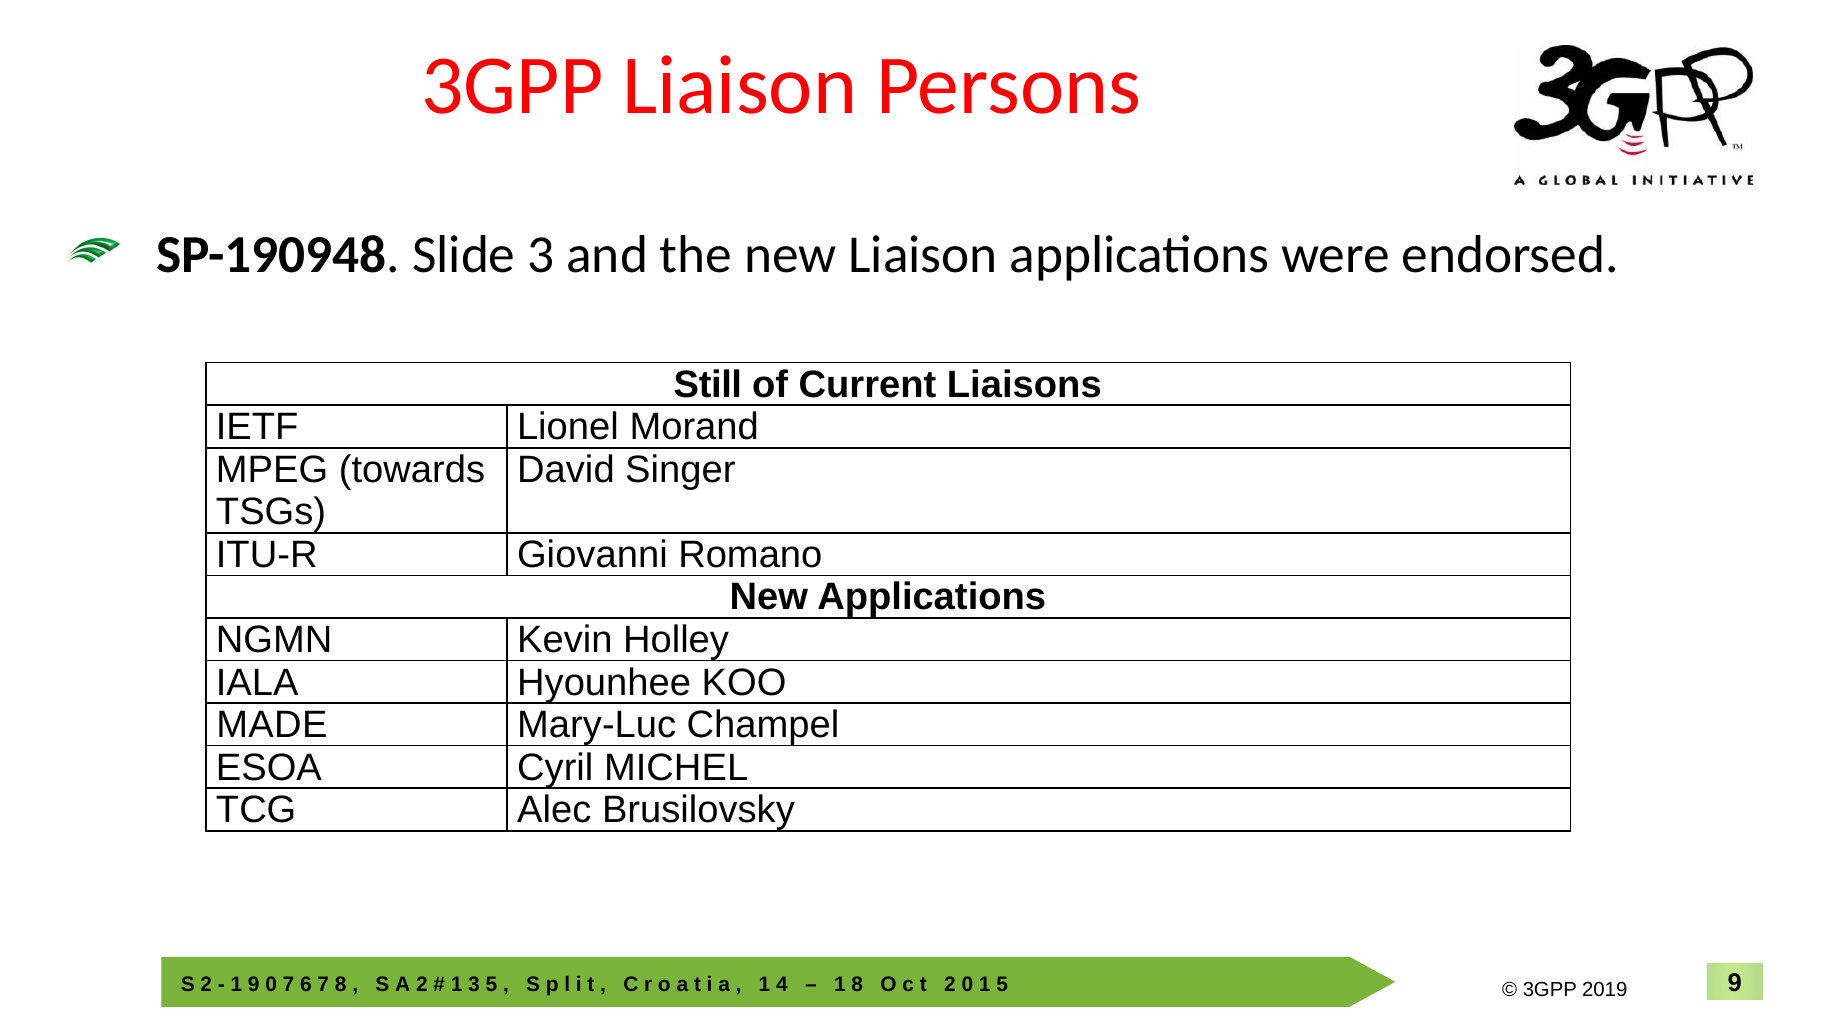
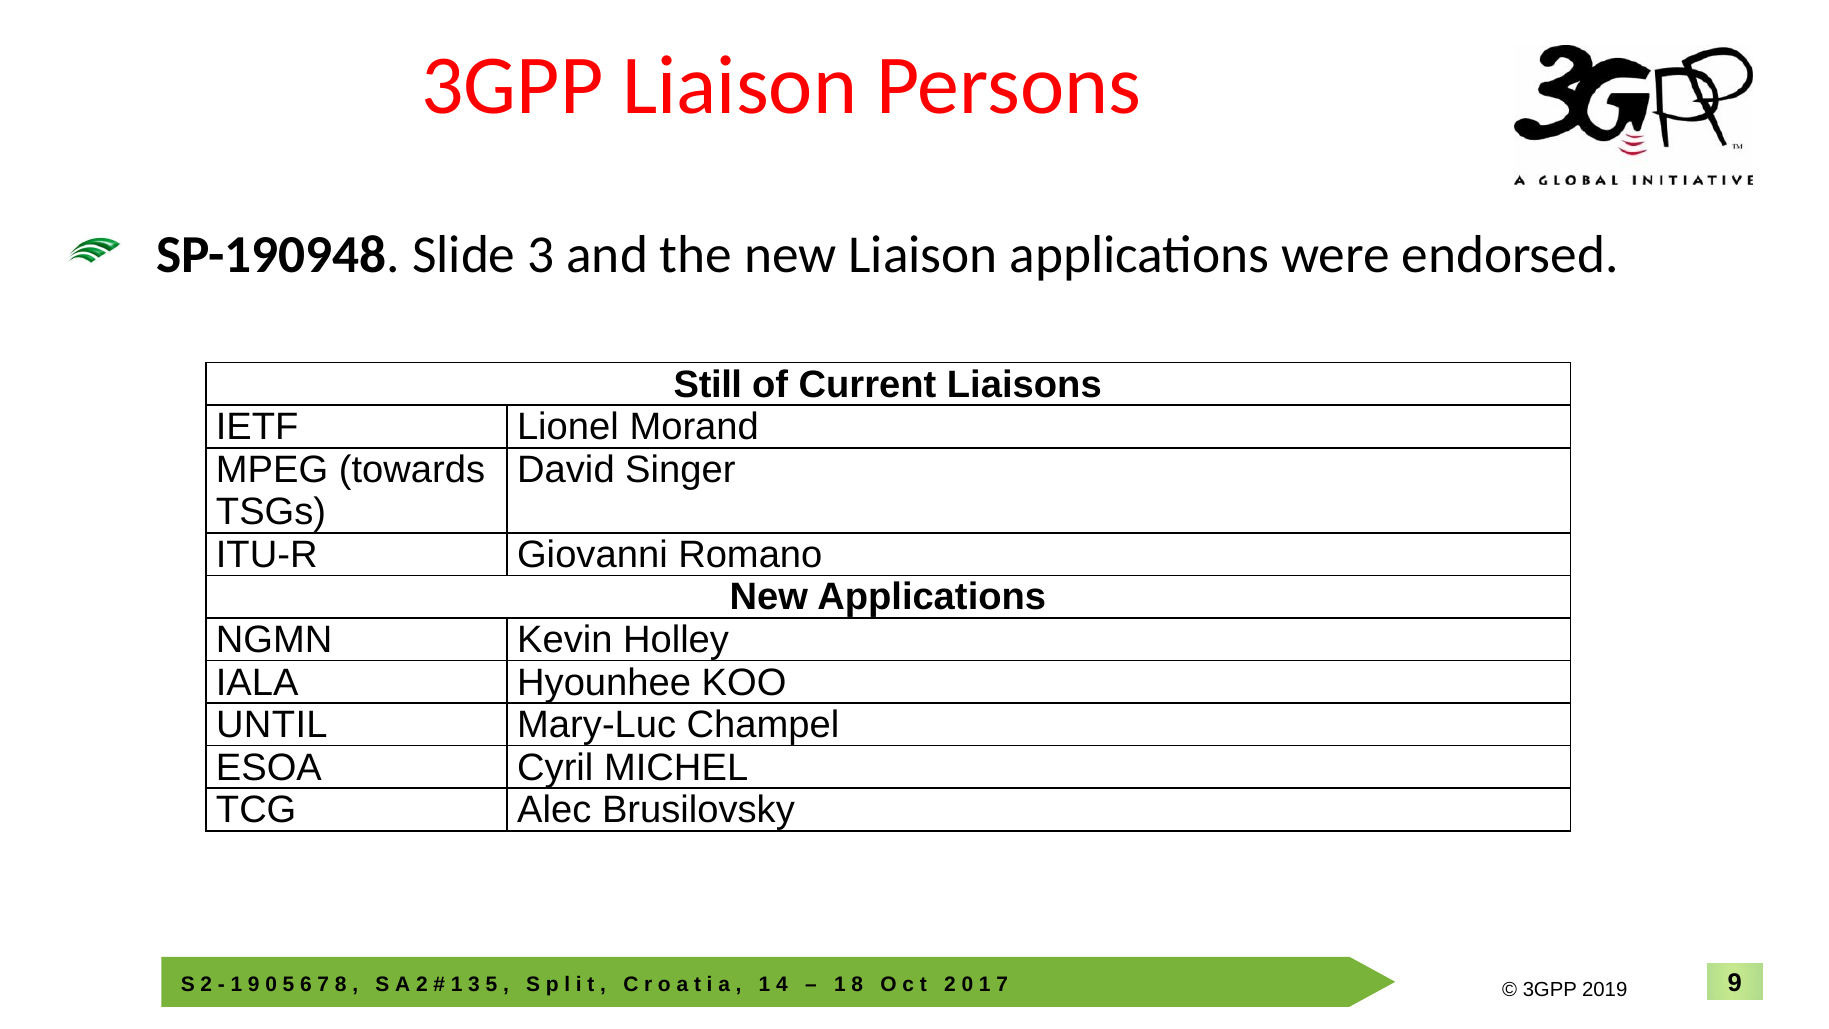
MADE: MADE -> UNTIL (272, 725)
7: 7 -> 5 (288, 984)
5: 5 -> 7 (1002, 984)
